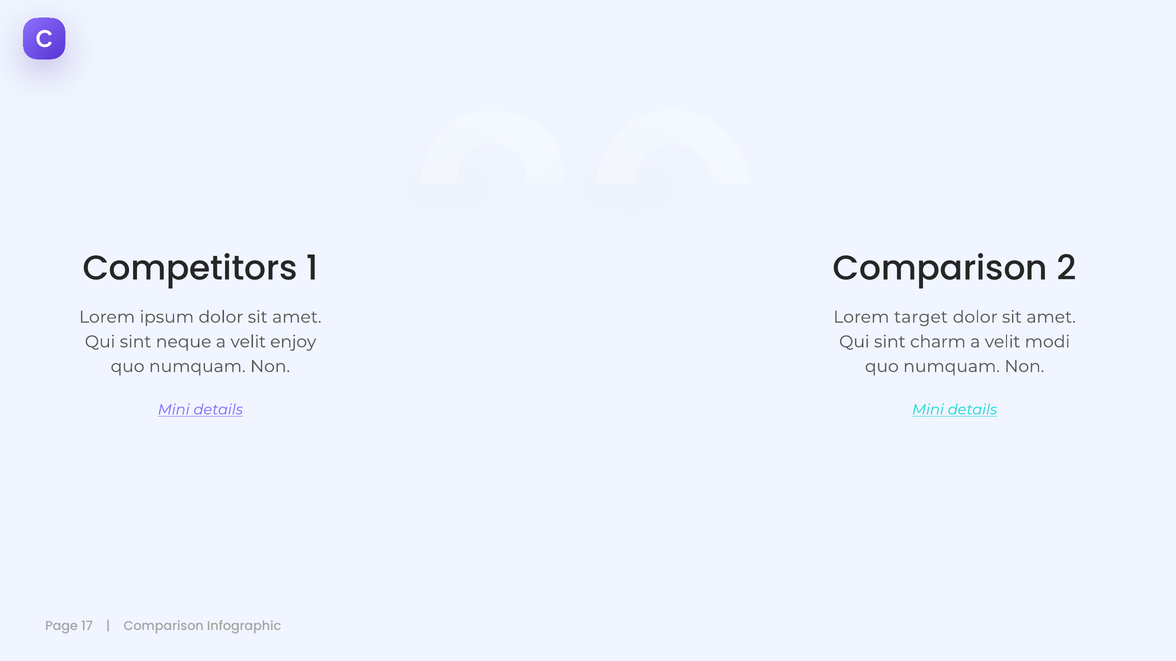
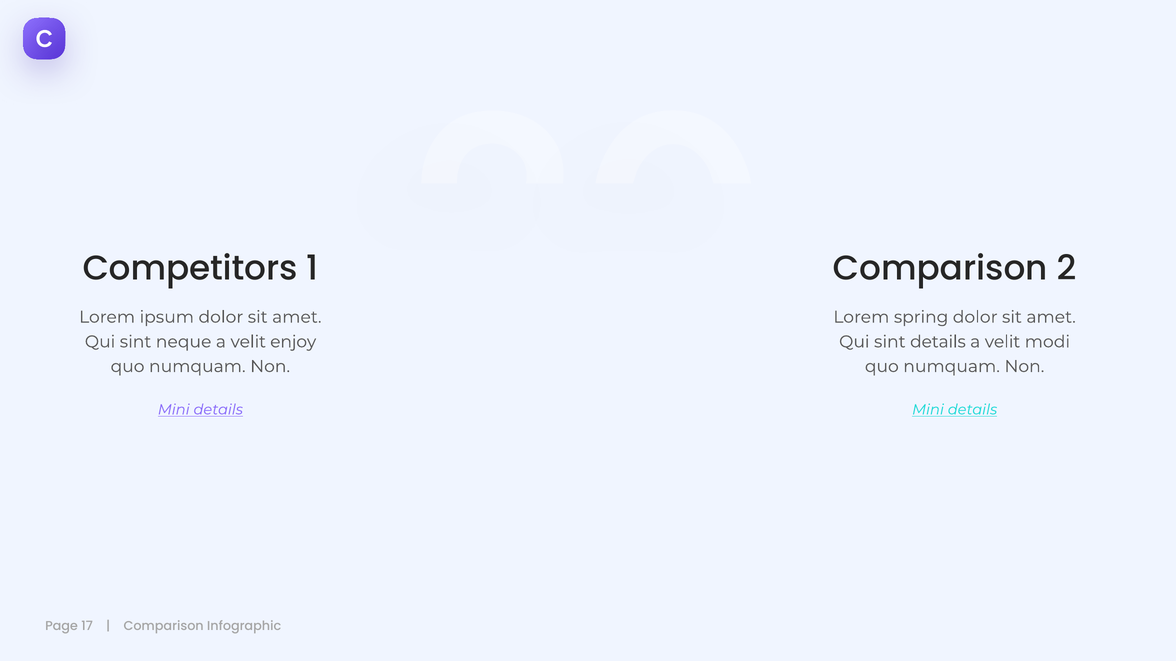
target: target -> spring (921, 317)
sint charm: charm -> details (938, 342)
